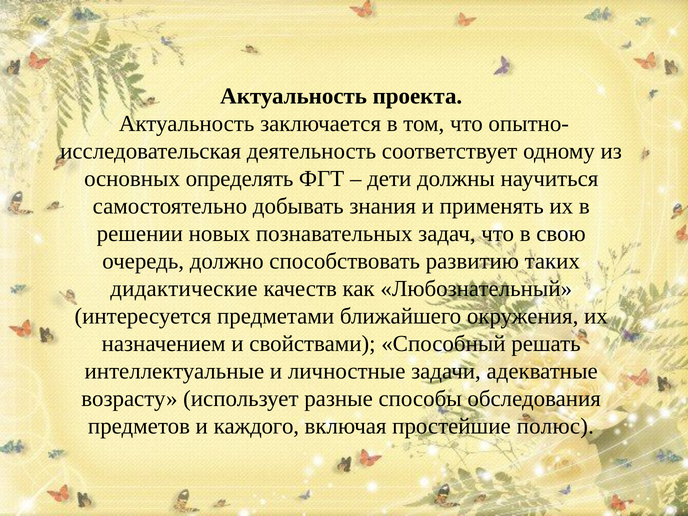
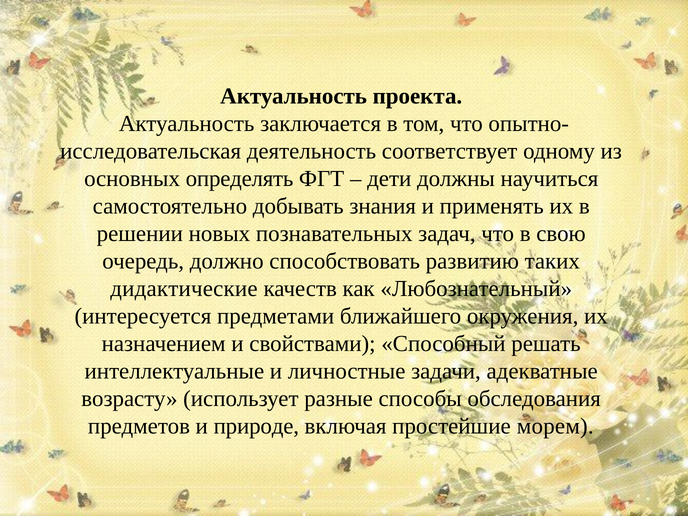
каждого: каждого -> природе (256, 426)
полюс: полюс -> морем (555, 426)
